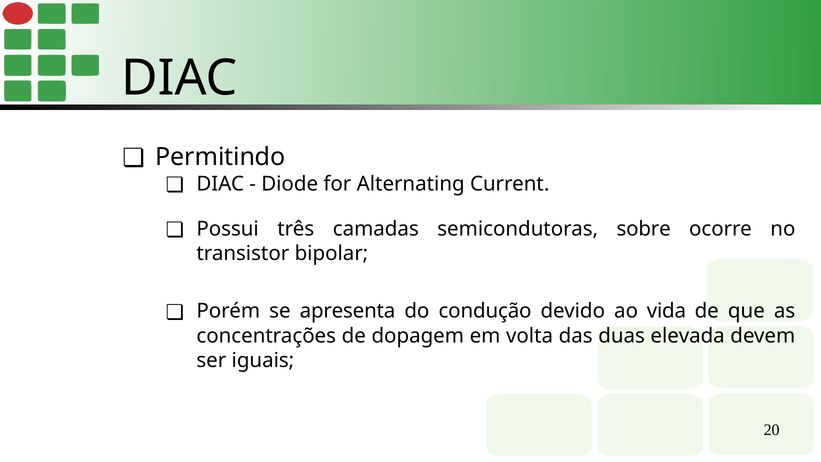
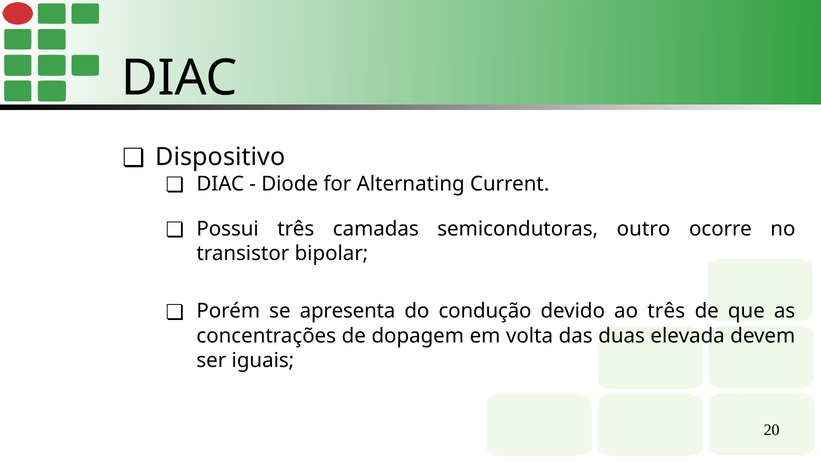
Permitindo: Permitindo -> Dispositivo (220, 157)
sobre: sobre -> outro (644, 229)
ao vida: vida -> três (666, 311)
